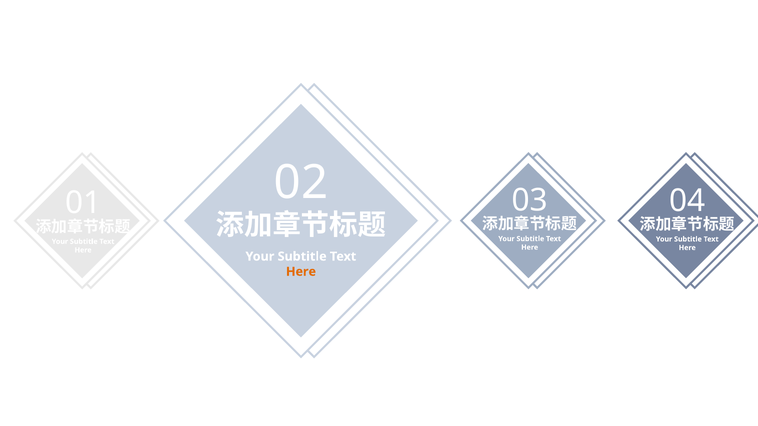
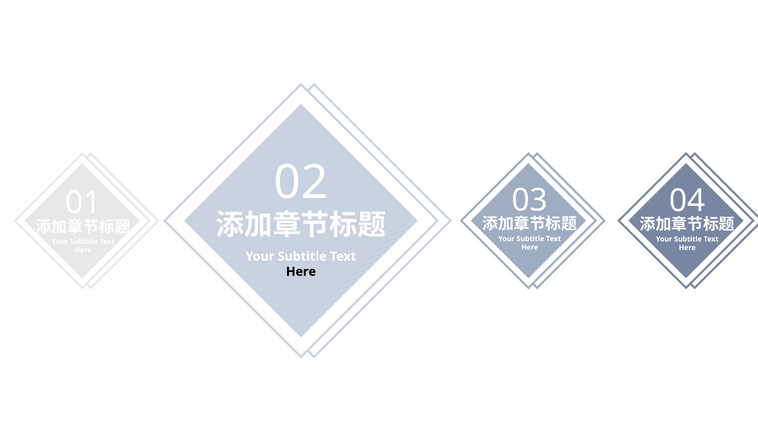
Here colour: orange -> black (301, 272)
